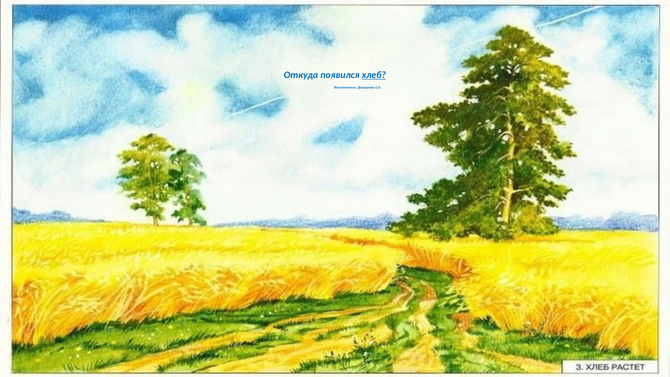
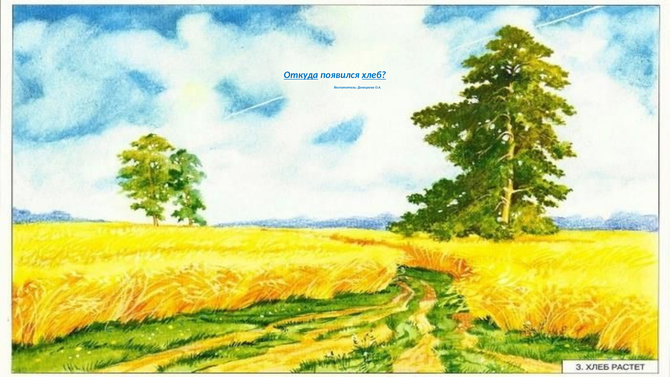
Откуда underline: none -> present (301, 75)
